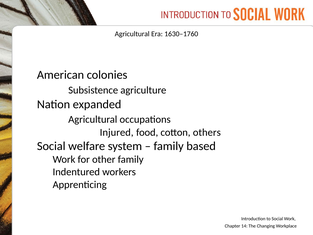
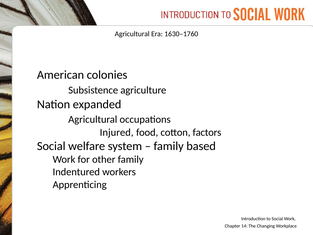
others: others -> factors (207, 132)
